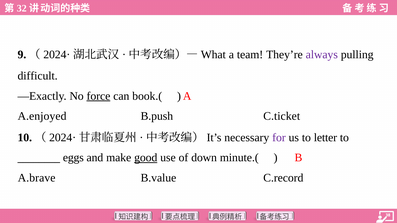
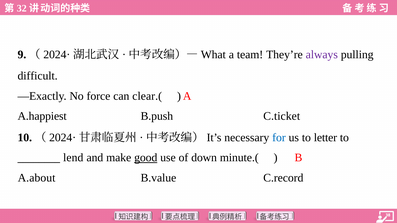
force underline: present -> none (98, 96)
book.(: book.( -> clear.( (147, 96)
A.enjoyed: A.enjoyed -> A.happiest (42, 116)
for colour: purple -> blue (279, 138)
eggs: eggs -> lend (73, 158)
A.brave: A.brave -> A.about (37, 178)
